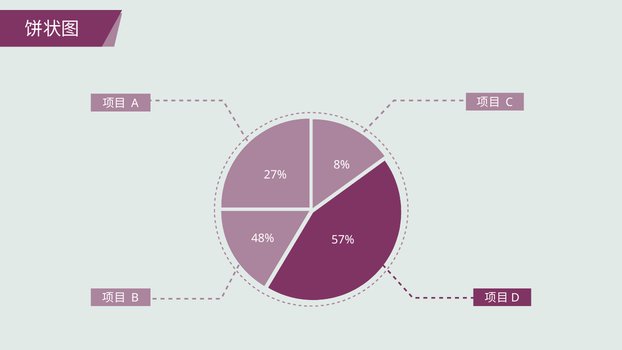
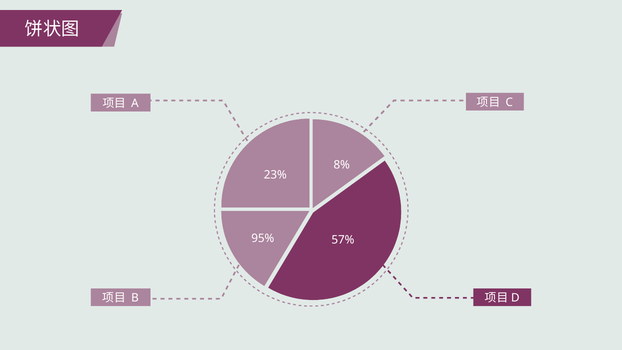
27%: 27% -> 23% (275, 175)
48%: 48% -> 95% (263, 239)
